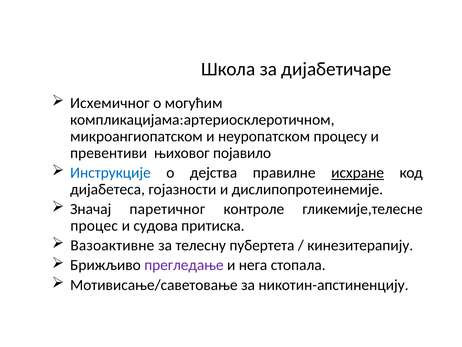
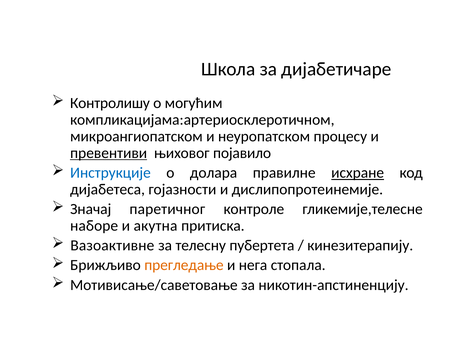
Исхемичног: Исхемичног -> Контролишу (110, 103)
превентиви underline: none -> present (109, 153)
дејства: дејства -> долара (214, 173)
процес: процес -> наборе (94, 225)
судова: судова -> акутна (156, 225)
прегледање colour: purple -> orange (184, 265)
